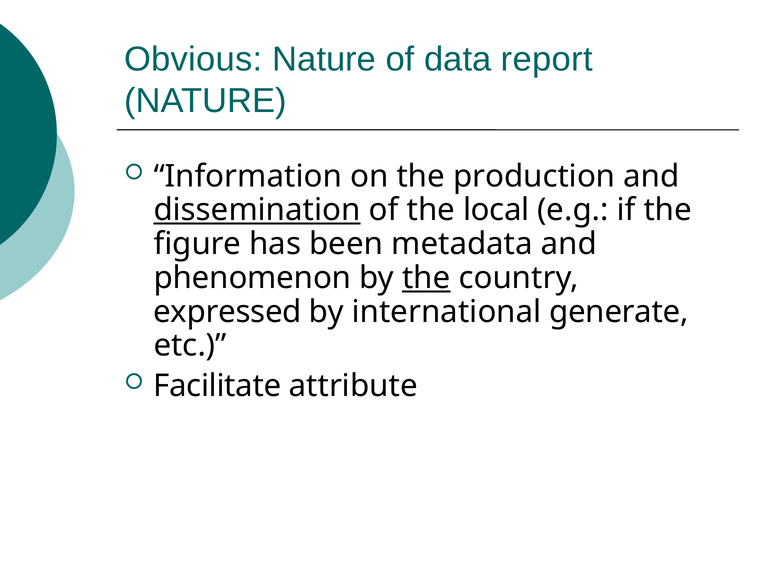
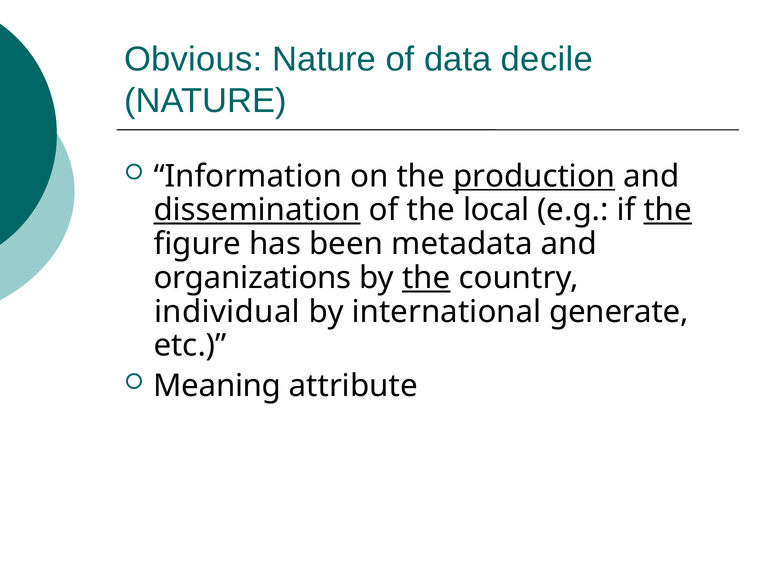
report: report -> decile (547, 59)
production underline: none -> present (534, 176)
the underline: none -> present (668, 210)
phenomenon: phenomenon -> organizations (252, 278)
expressed: expressed -> individual (227, 311)
Facilitate: Facilitate -> Meaning (217, 385)
